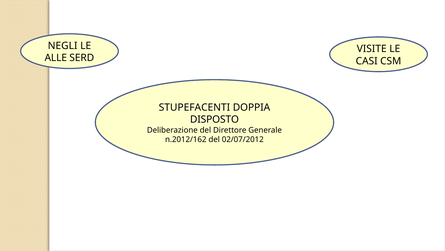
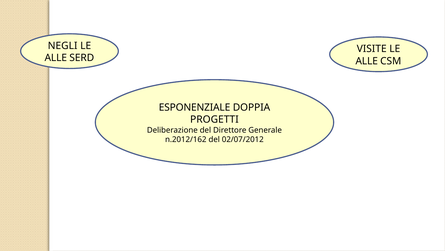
CASI: CASI -> ALLE (367, 61)
STUPEFACENTI: STUPEFACENTI -> ESPONENZIALE (195, 107)
DISPOSTO: DISPOSTO -> PROGETTI (214, 119)
